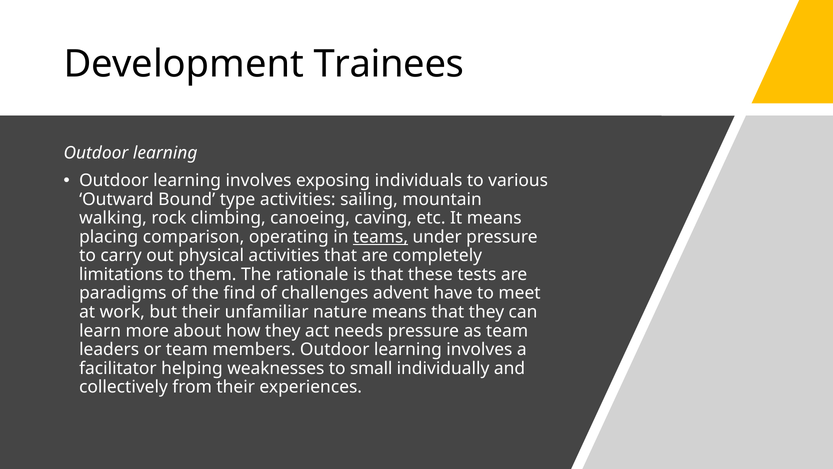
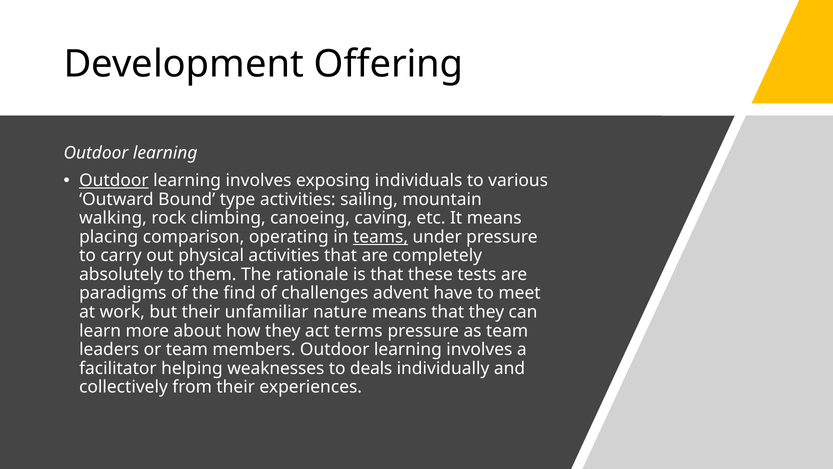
Trainees: Trainees -> Offering (389, 64)
Outdoor underline: none -> present (114, 180)
limitations: limitations -> absolutely (121, 274)
needs: needs -> terms (358, 330)
small: small -> deals (371, 368)
